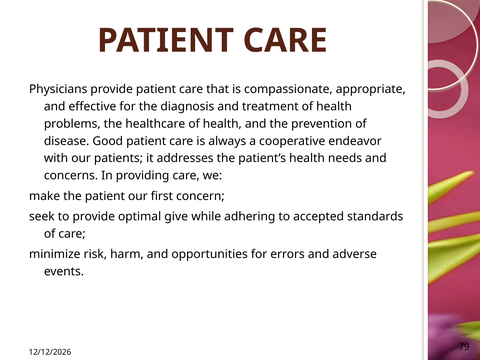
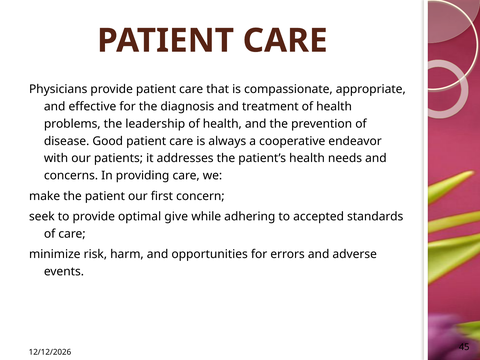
healthcare: healthcare -> leadership (155, 124)
79: 79 -> 45 (464, 347)
